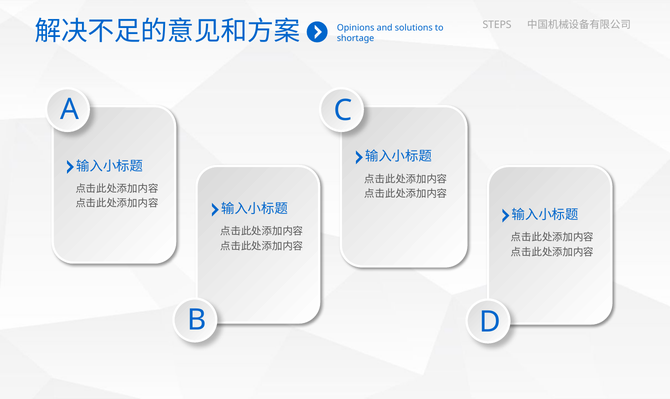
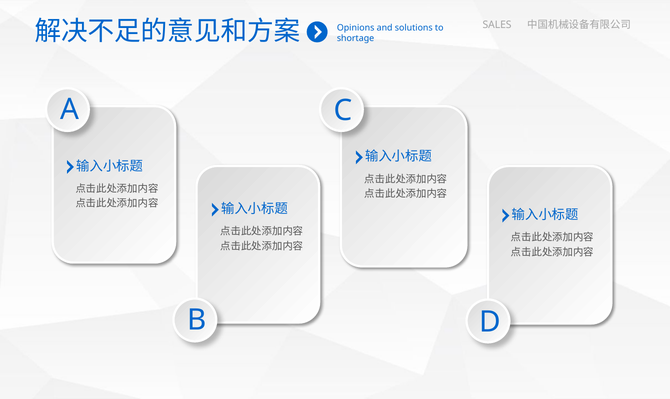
STEPS: STEPS -> SALES (497, 25)
